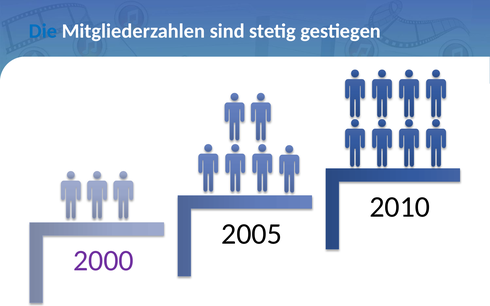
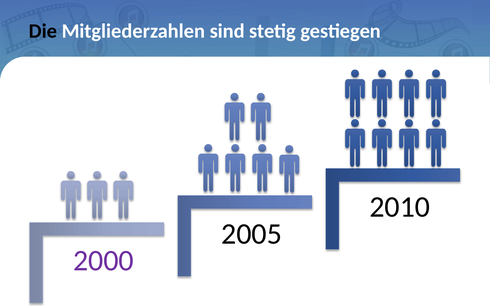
Die colour: blue -> black (43, 31)
